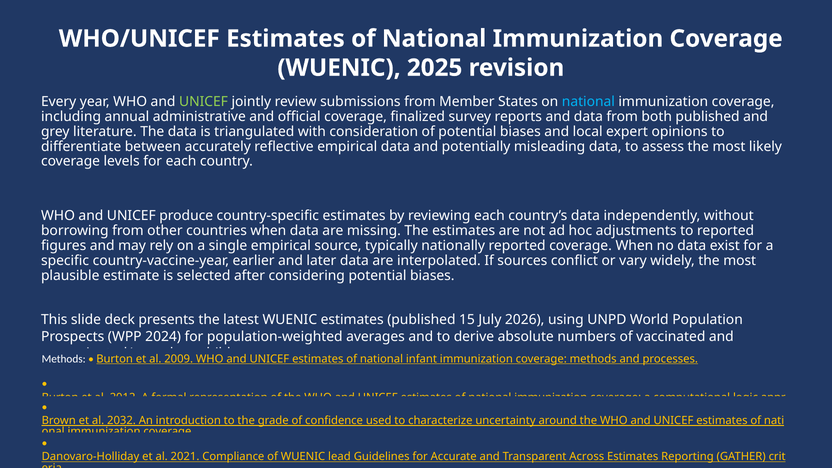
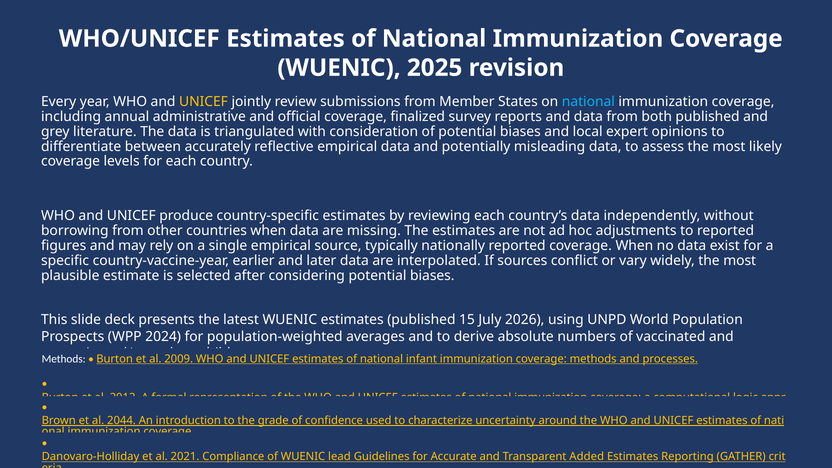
UNICEF colour: light green -> yellow (203, 102)
2032: 2032 -> 2044 (121, 420)
Across: Across -> Added (587, 457)
